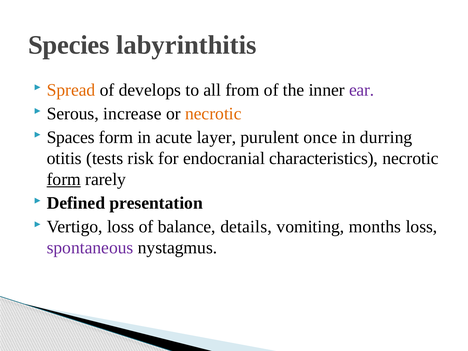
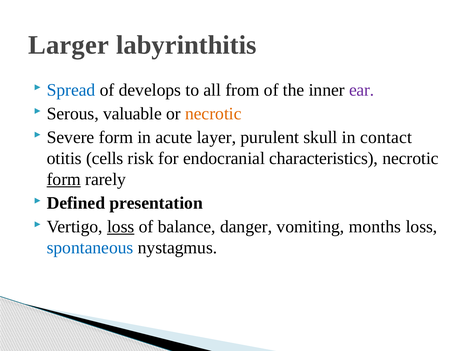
Species: Species -> Larger (69, 45)
Spread colour: orange -> blue (71, 90)
increase: increase -> valuable (132, 114)
Spaces: Spaces -> Severe (71, 137)
once: once -> skull (320, 137)
durring: durring -> contact (386, 137)
tests: tests -> cells (105, 158)
loss underline: none -> present (121, 227)
details: details -> danger (246, 227)
spontaneous colour: purple -> blue (90, 248)
